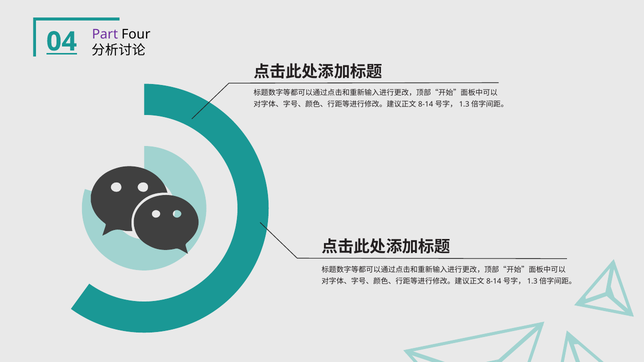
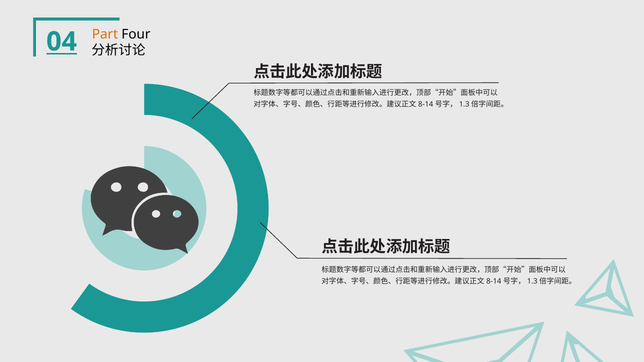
Part colour: purple -> orange (105, 34)
